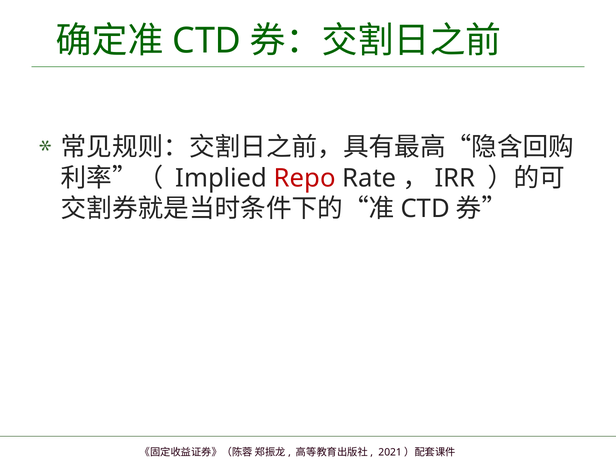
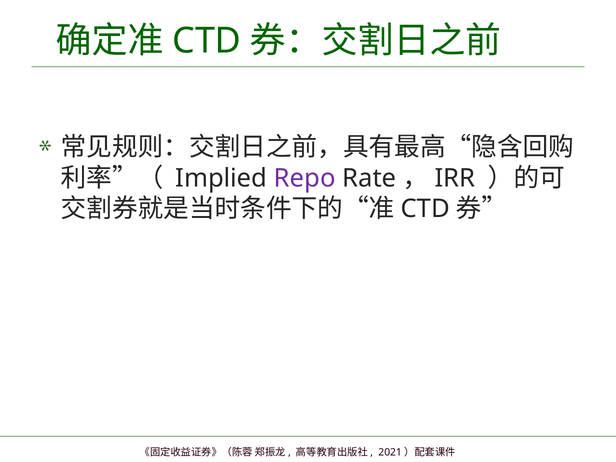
Repo colour: red -> purple (305, 178)
